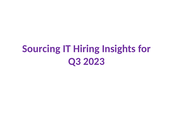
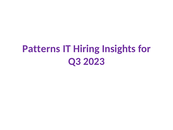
Sourcing: Sourcing -> Patterns (41, 49)
